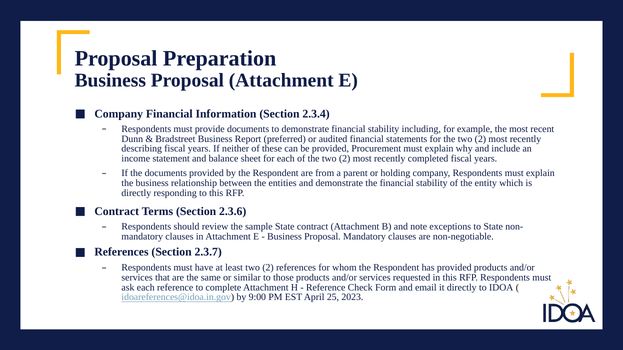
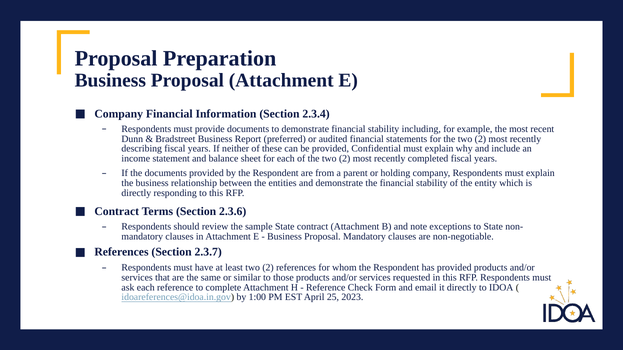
Procurement: Procurement -> Confidential (376, 149)
9:00: 9:00 -> 1:00 (257, 298)
